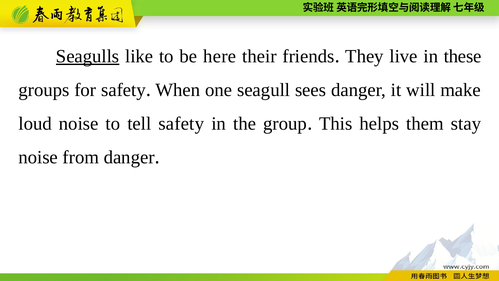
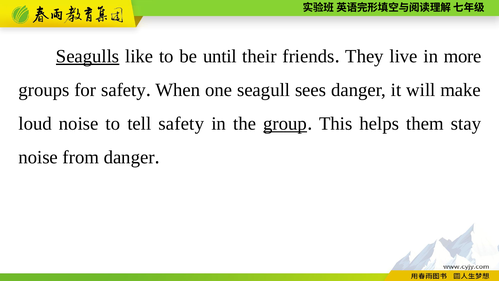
here: here -> until (220, 56)
these: these -> more (463, 56)
group underline: none -> present (285, 124)
